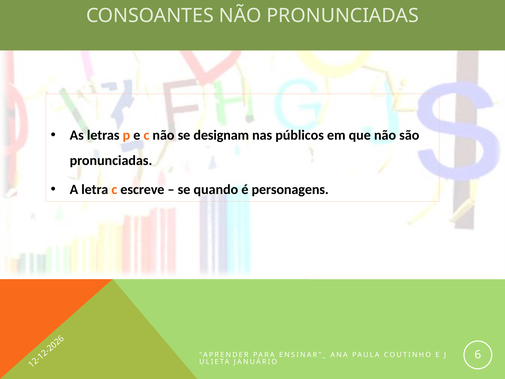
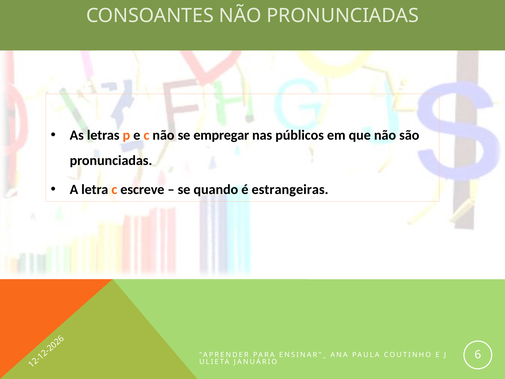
designam: designam -> empregar (221, 135)
personagens: personagens -> estrangeiras (290, 189)
